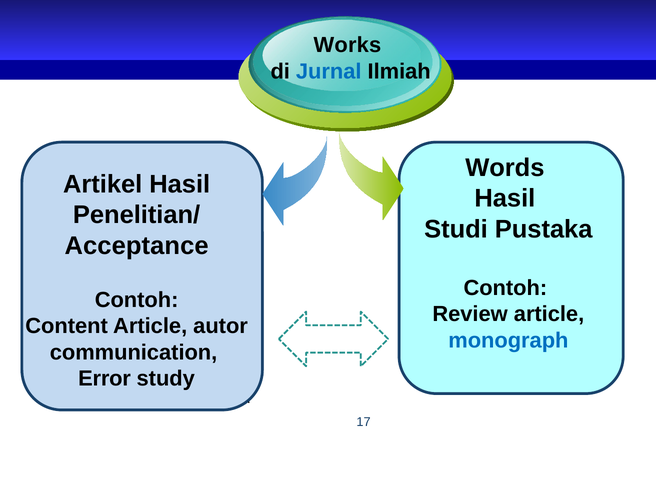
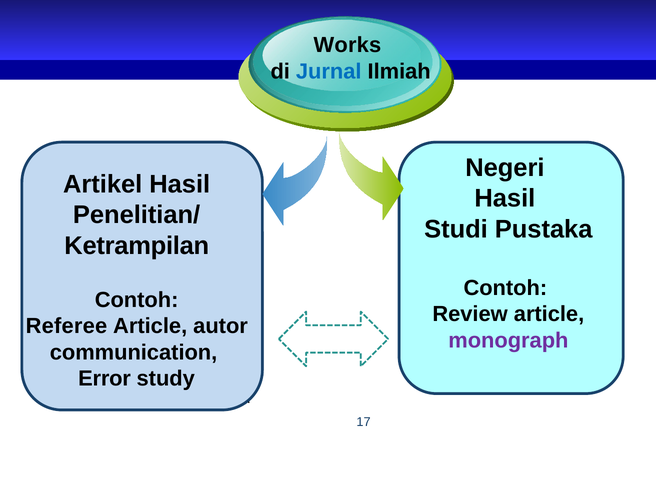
Words: Words -> Negeri (505, 168)
Acceptance: Acceptance -> Ketrampilan (137, 246)
Content: Content -> Referee (66, 326)
monograph colour: blue -> purple (508, 340)
